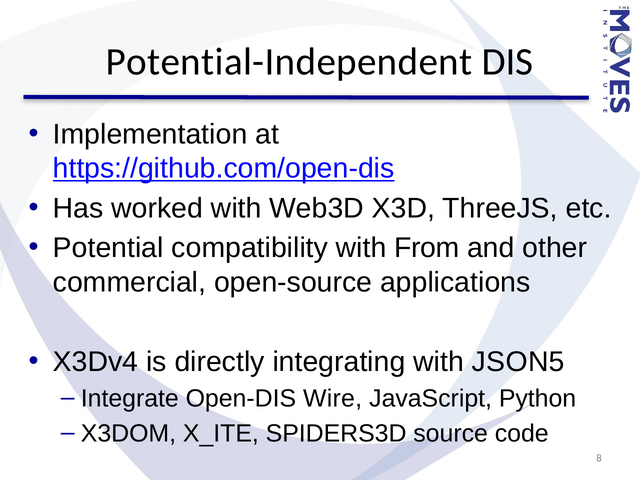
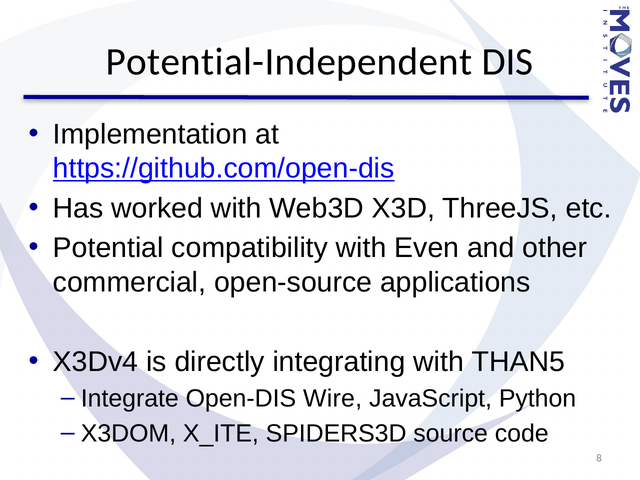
From: From -> Even (427, 248)
JSON5: JSON5 -> THAN5 (518, 362)
